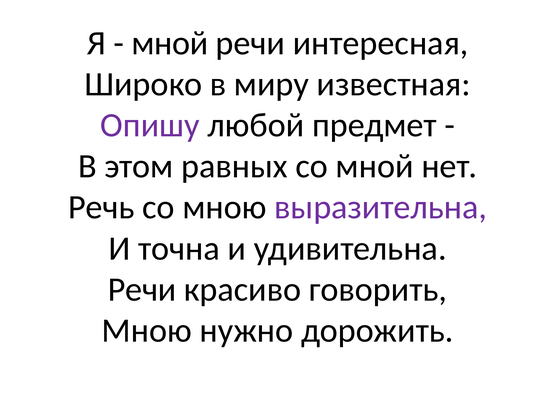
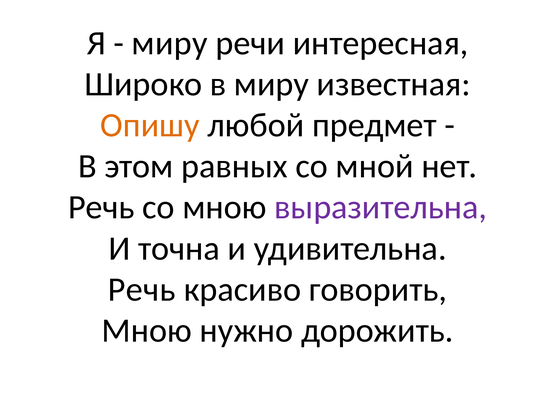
мной: мной -> миру (170, 43)
Опишу colour: purple -> orange (150, 125)
Речи: Речи -> Речь (142, 289)
